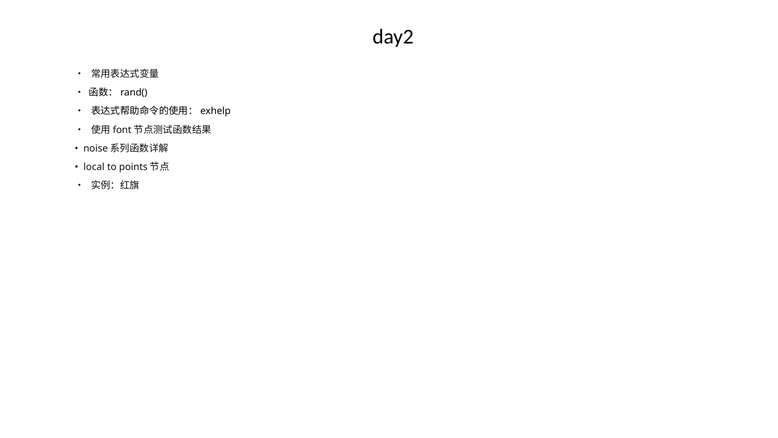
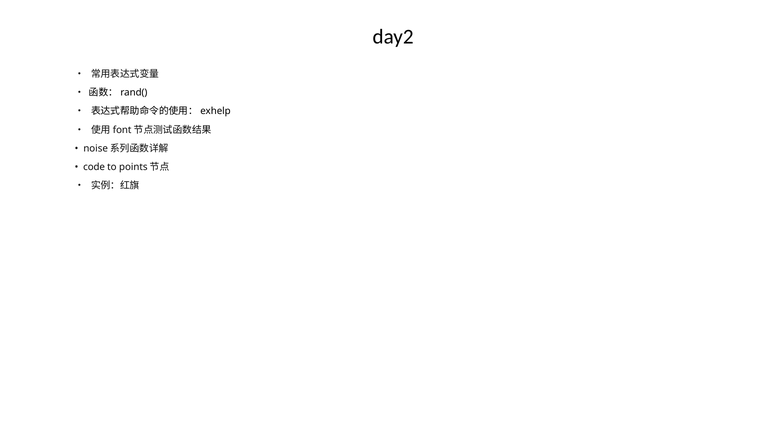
local: local -> code (94, 167)
